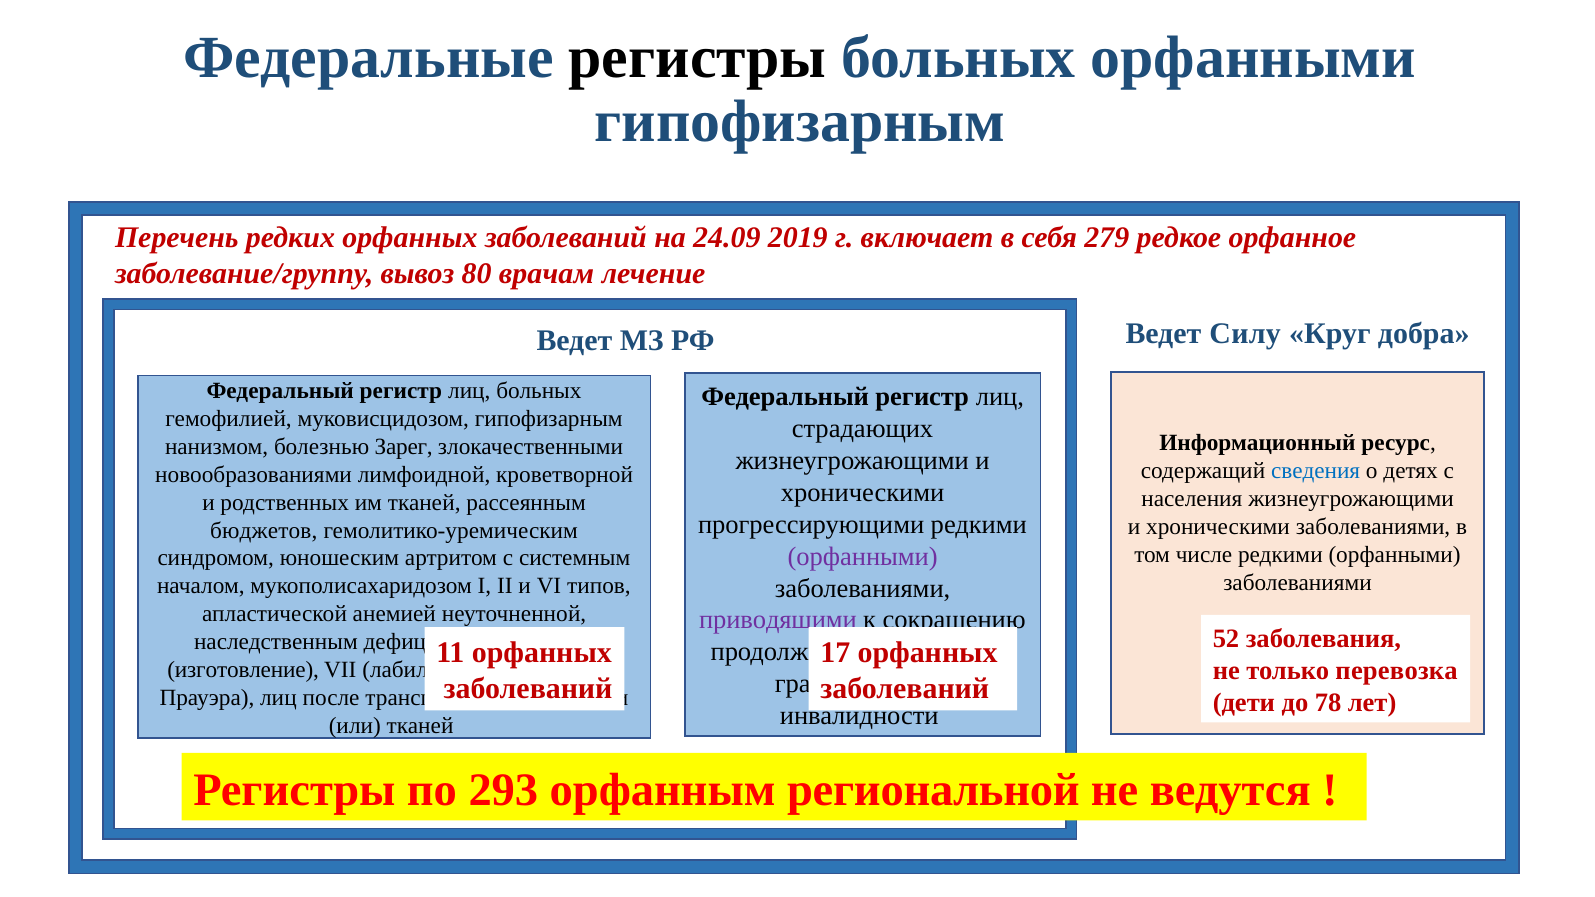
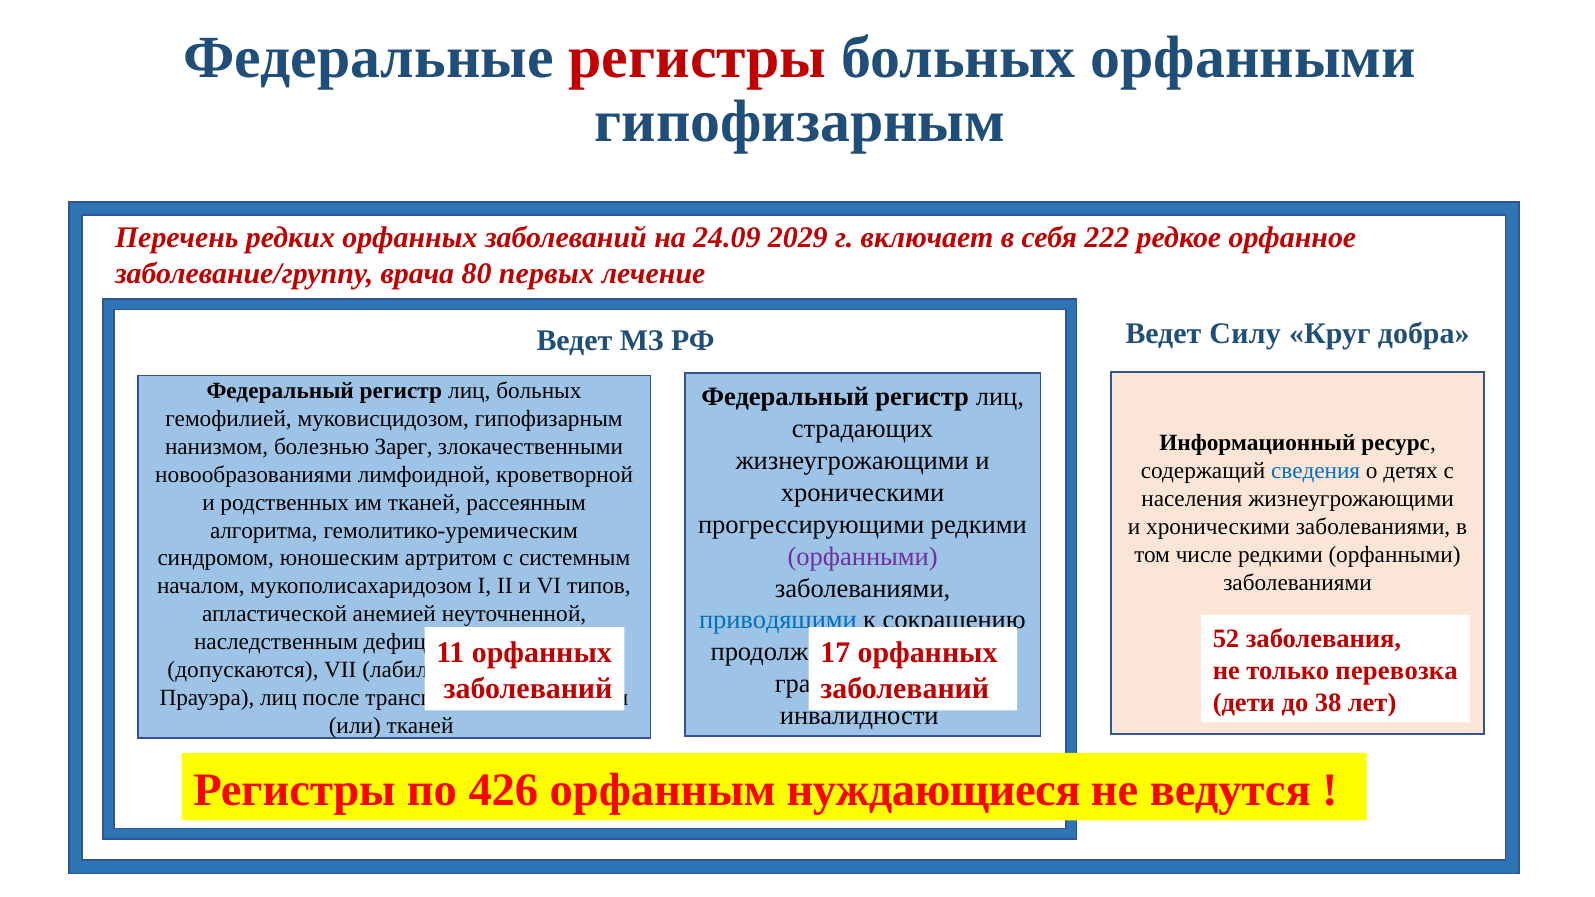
регистры colour: black -> red (697, 57)
2019: 2019 -> 2029 (798, 237)
279: 279 -> 222 (1107, 237)
вывоз: вывоз -> врача (417, 273)
врачам: врачам -> первых (546, 273)
бюджетов: бюджетов -> алгоритма (264, 530)
приводящими colour: purple -> blue (778, 620)
изготовление: изготовление -> допускаются (243, 670)
78: 78 -> 38 (1328, 703)
293: 293 -> 426 (503, 790)
региональной: региональной -> нуждающиеся (934, 790)
